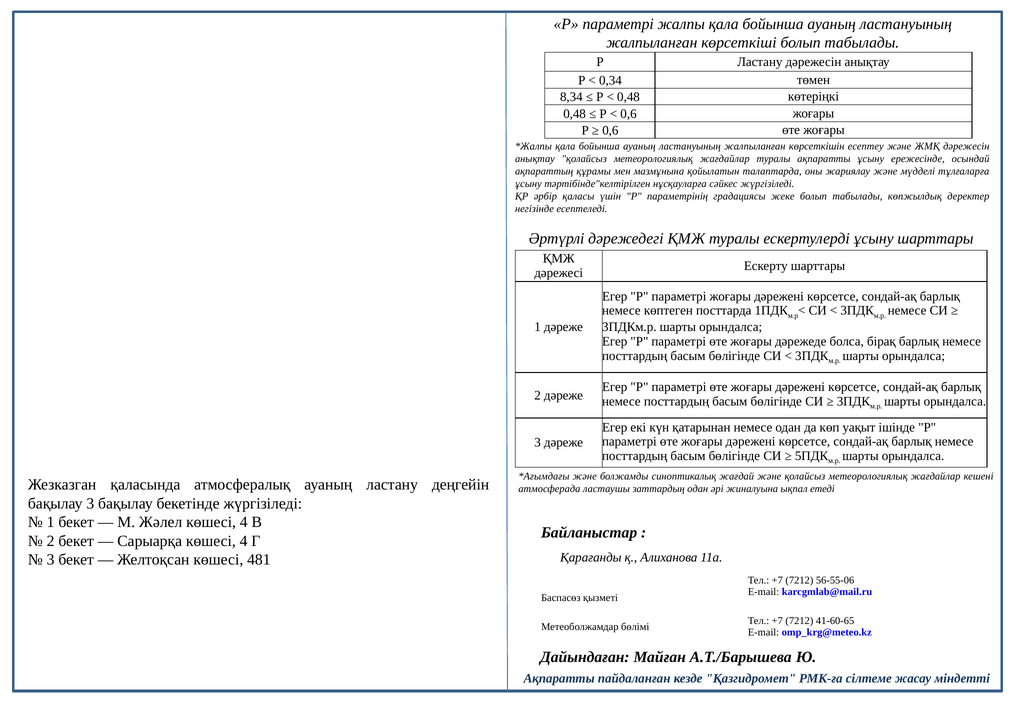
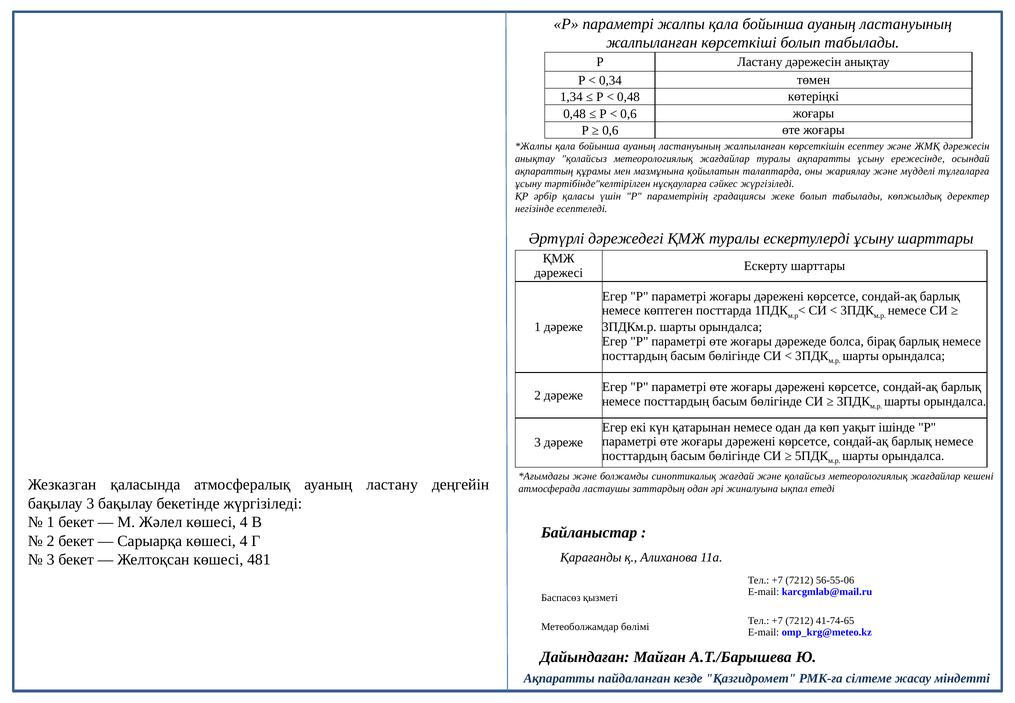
8,34: 8,34 -> 1,34 (571, 97)
41-60-65: 41-60-65 -> 41-74-65 (835, 621)
